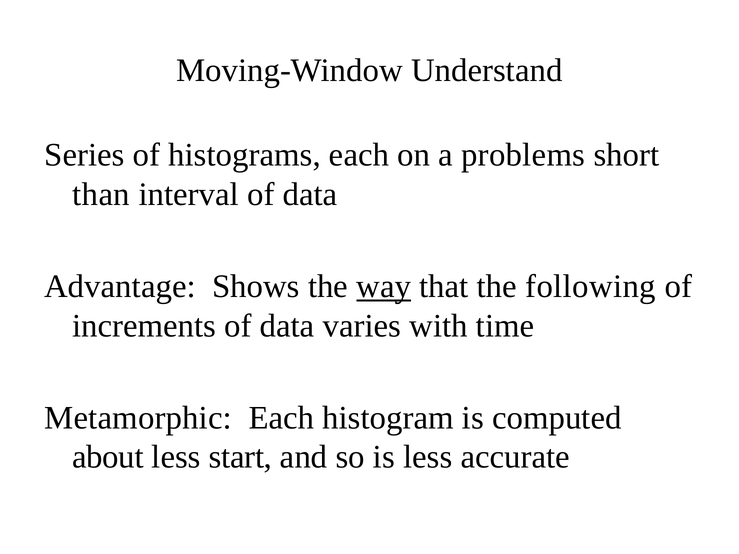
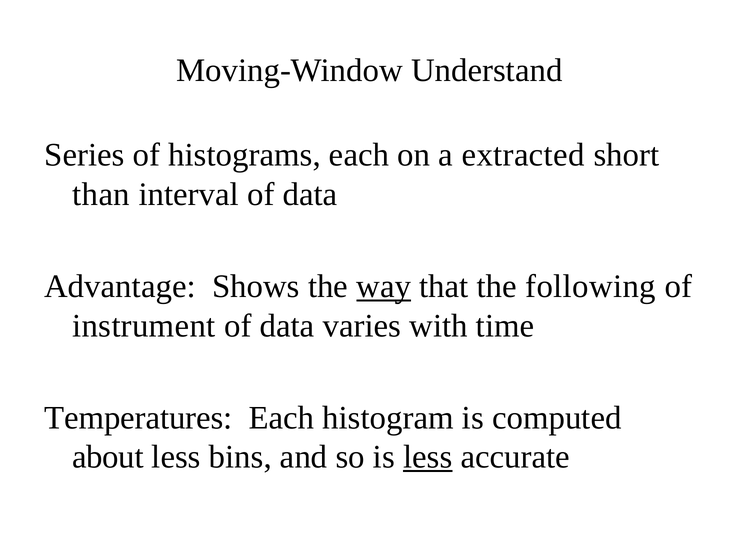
problems: problems -> extracted (523, 155)
increments: increments -> instrument (144, 326)
Metamorphic: Metamorphic -> Temperatures (138, 418)
start: start -> bins (240, 457)
less underline: none -> present (428, 457)
